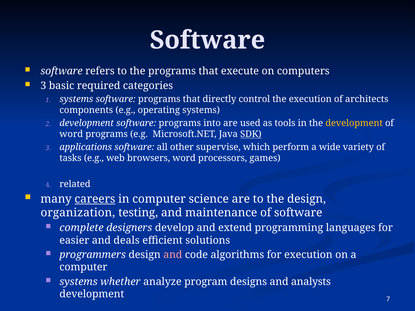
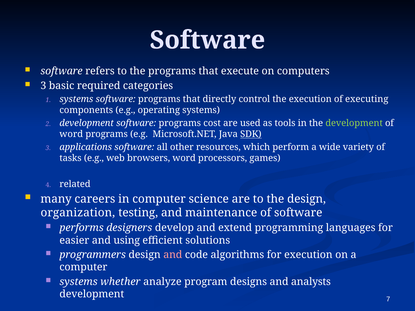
architects: architects -> executing (367, 99)
into: into -> cost (212, 123)
development colour: yellow -> light green (354, 123)
supervise: supervise -> resources (218, 147)
careers underline: present -> none (95, 199)
complete: complete -> performs (82, 228)
deals: deals -> using (127, 240)
